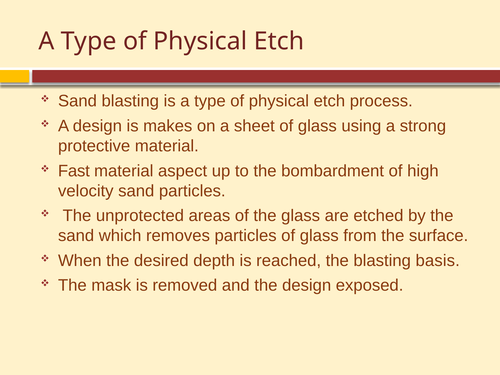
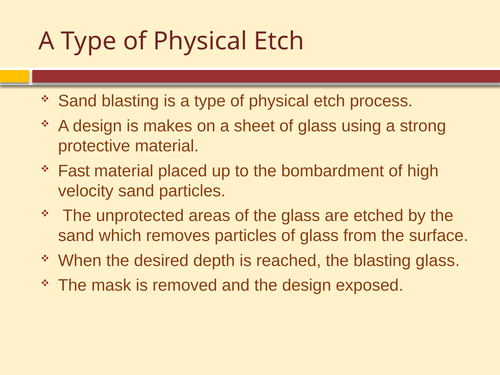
aspect: aspect -> placed (183, 171)
blasting basis: basis -> glass (438, 261)
